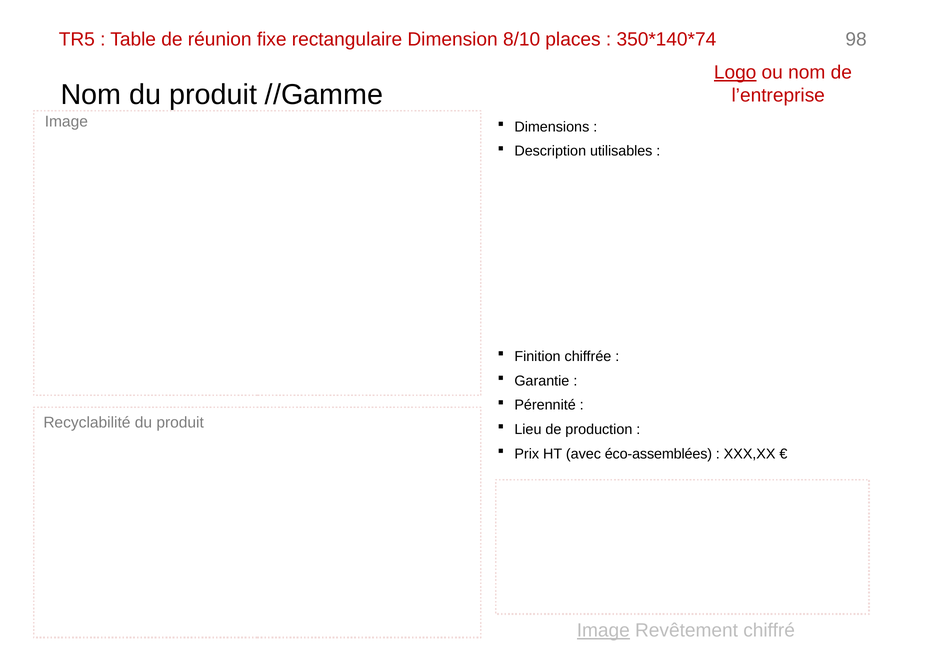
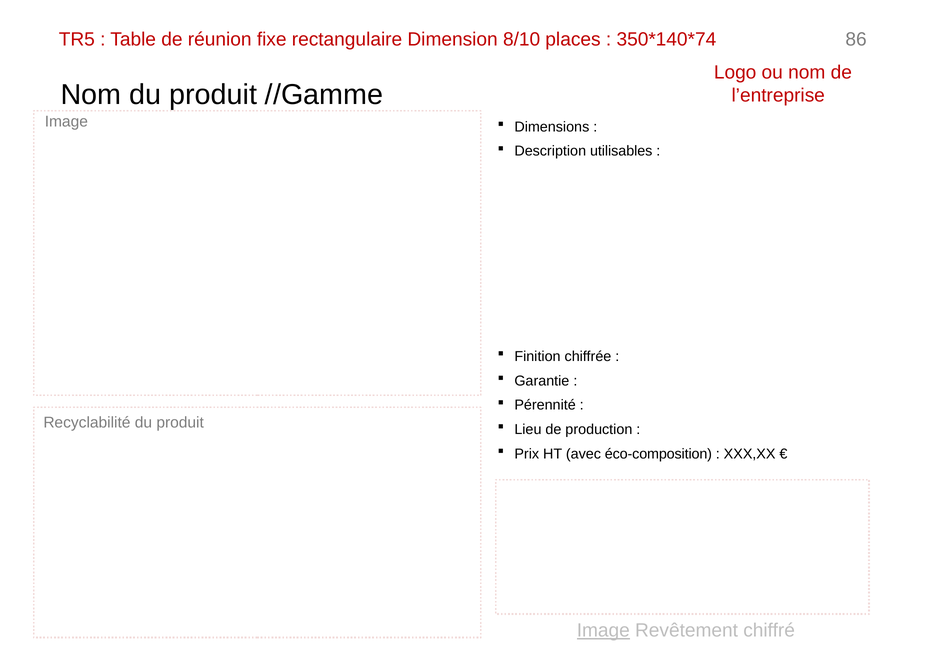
98: 98 -> 86 (856, 39)
Logo underline: present -> none (735, 73)
éco-assemblées: éco-assemblées -> éco-composition (658, 454)
